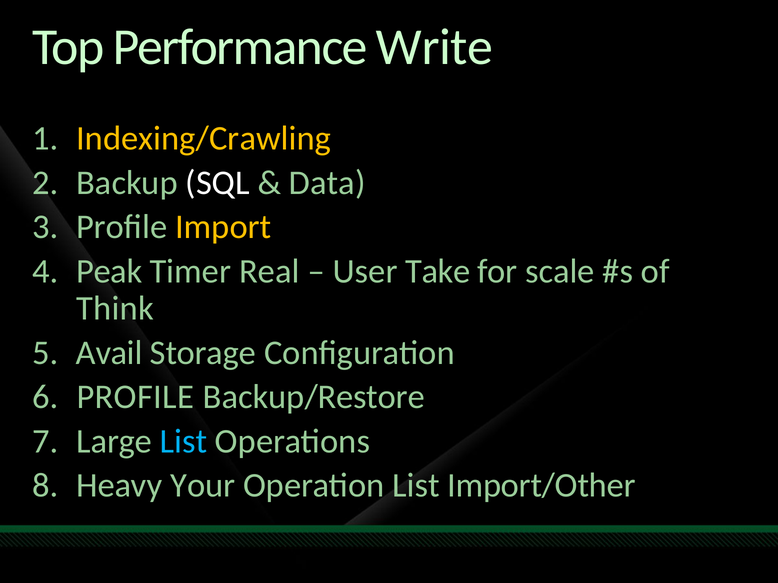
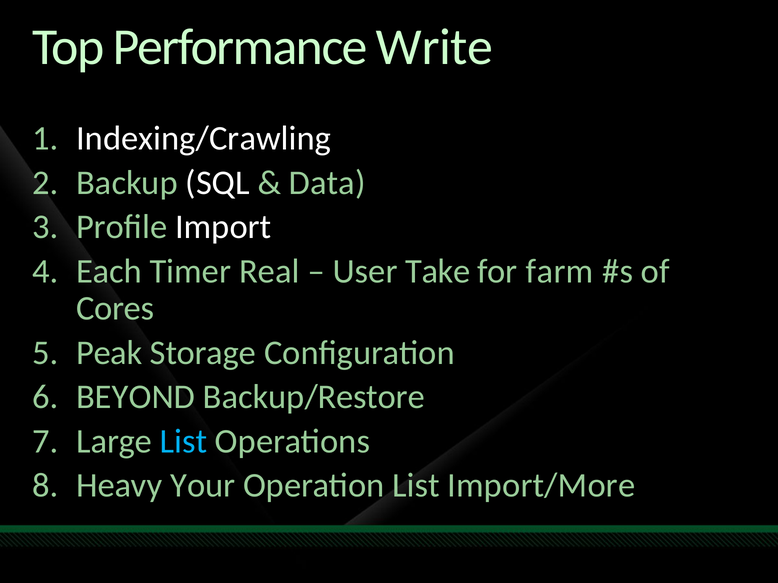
Indexing/Crawling colour: yellow -> white (204, 139)
Import colour: yellow -> white (223, 227)
Peak: Peak -> Each (109, 271)
scale: scale -> farm (560, 271)
Think: Think -> Cores (115, 309)
Avail: Avail -> Peak (109, 353)
PROFILE: PROFILE -> BEYOND (136, 397)
Import/Other: Import/Other -> Import/More (541, 486)
